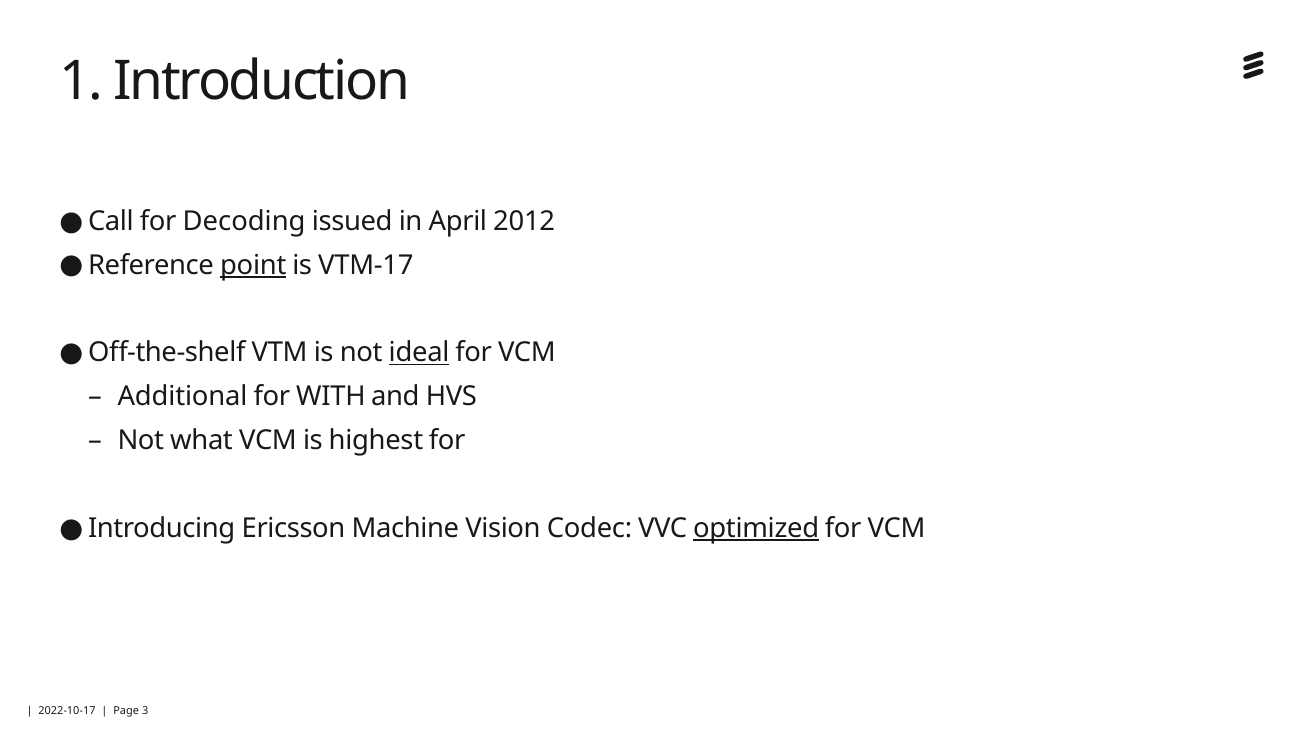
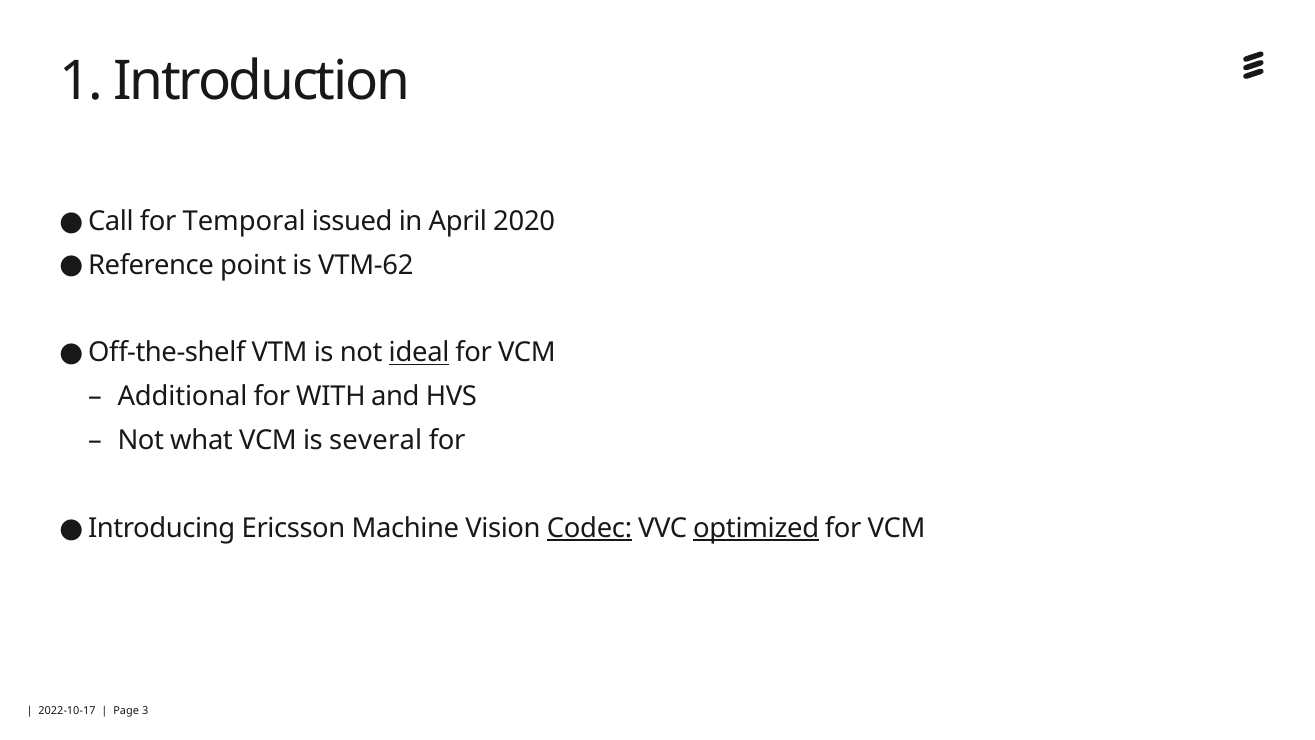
Decoding: Decoding -> Temporal (244, 221)
2012: 2012 -> 2020 (524, 221)
point underline: present -> none (253, 265)
VTM-17: VTM-17 -> VTM-62 (366, 265)
highest: highest -> several (376, 440)
Codec underline: none -> present (590, 528)
